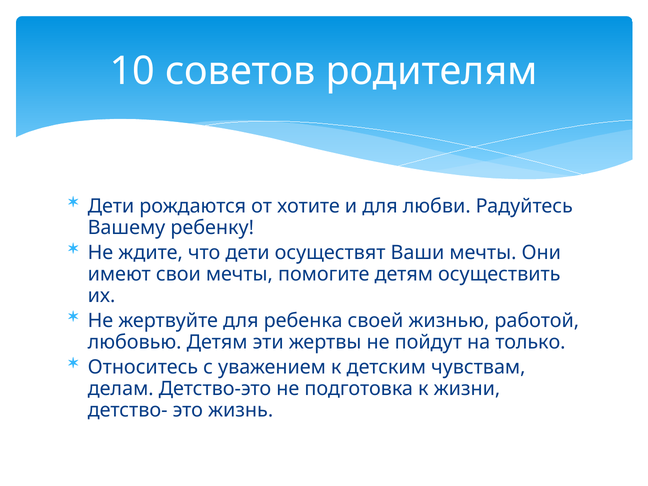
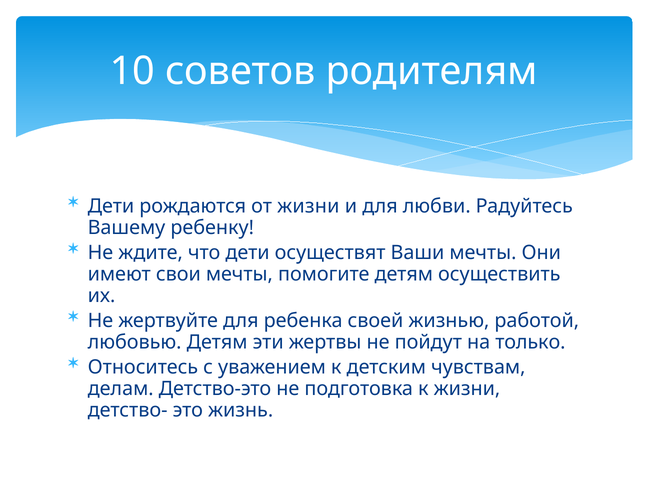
от хотите: хотите -> жизни (308, 206)
